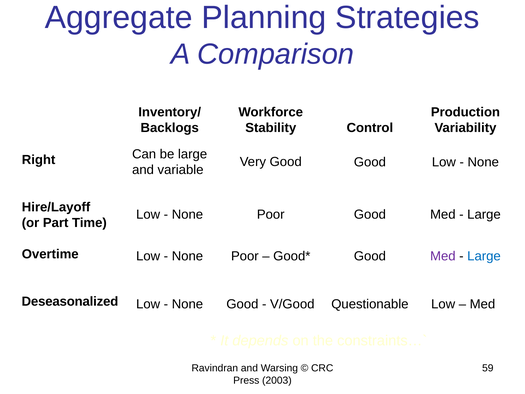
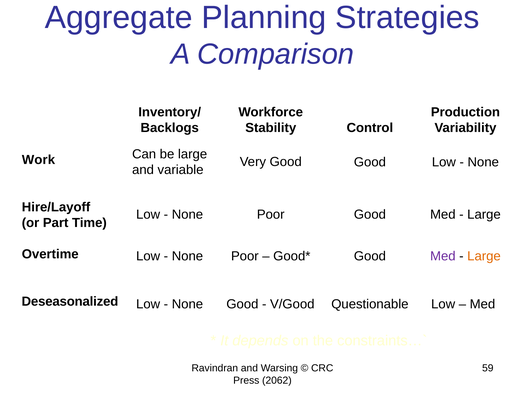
Right: Right -> Work (38, 160)
Large colour: blue -> orange (484, 256)
2003: 2003 -> 2062 (277, 380)
